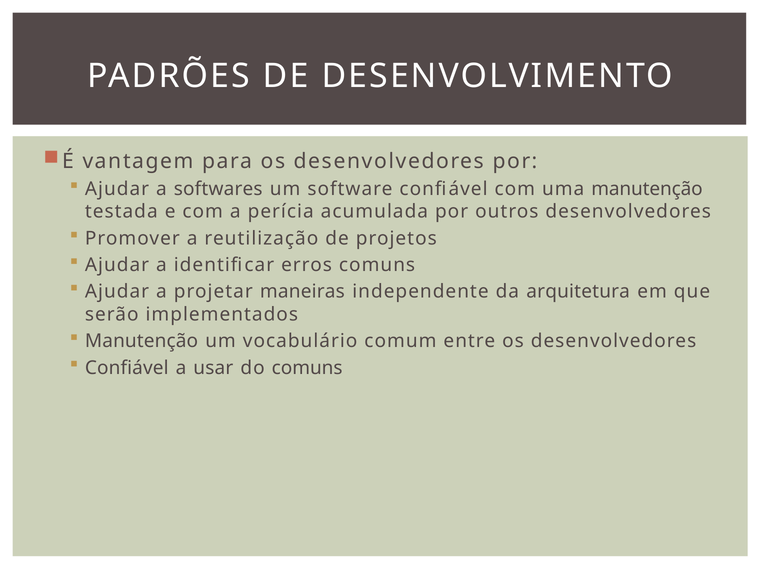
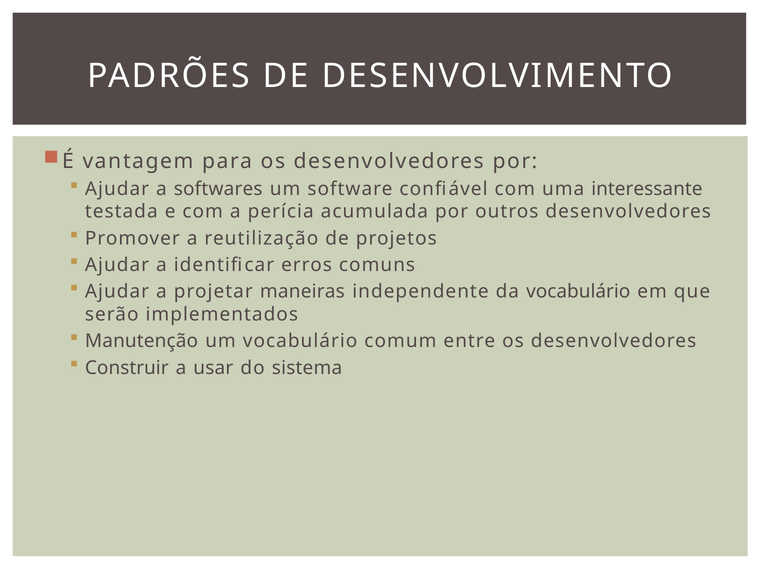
uma manutenção: manutenção -> interessante (647, 189)
da arquitetura: arquitetura -> vocabulário (578, 292)
Confiável: Confiável -> Construir (127, 368)
do comuns: comuns -> sistema (307, 368)
